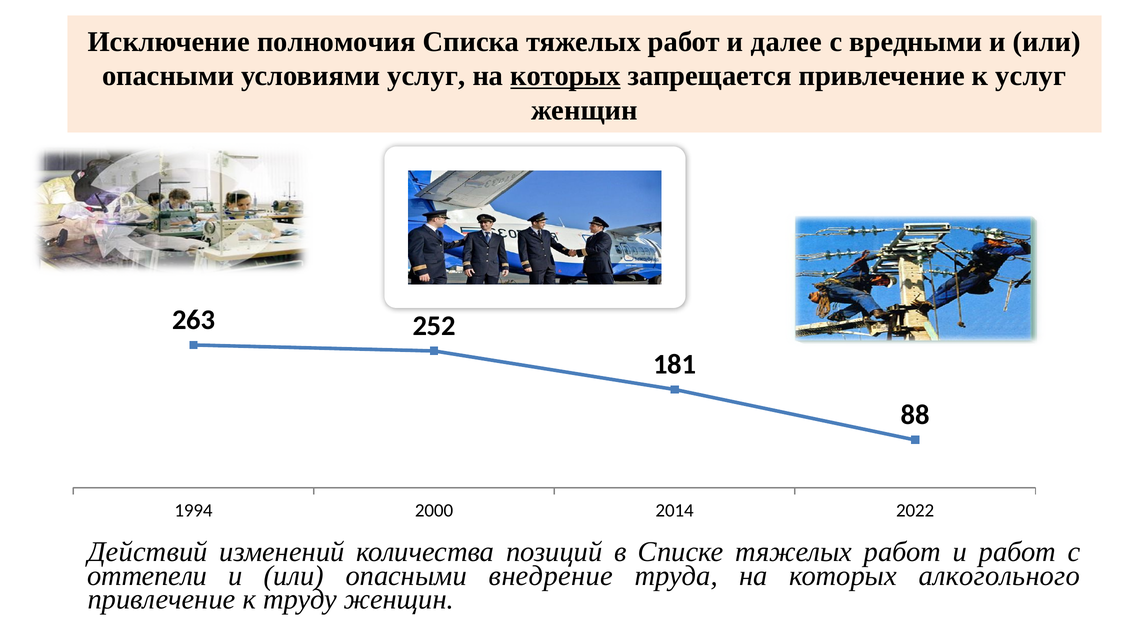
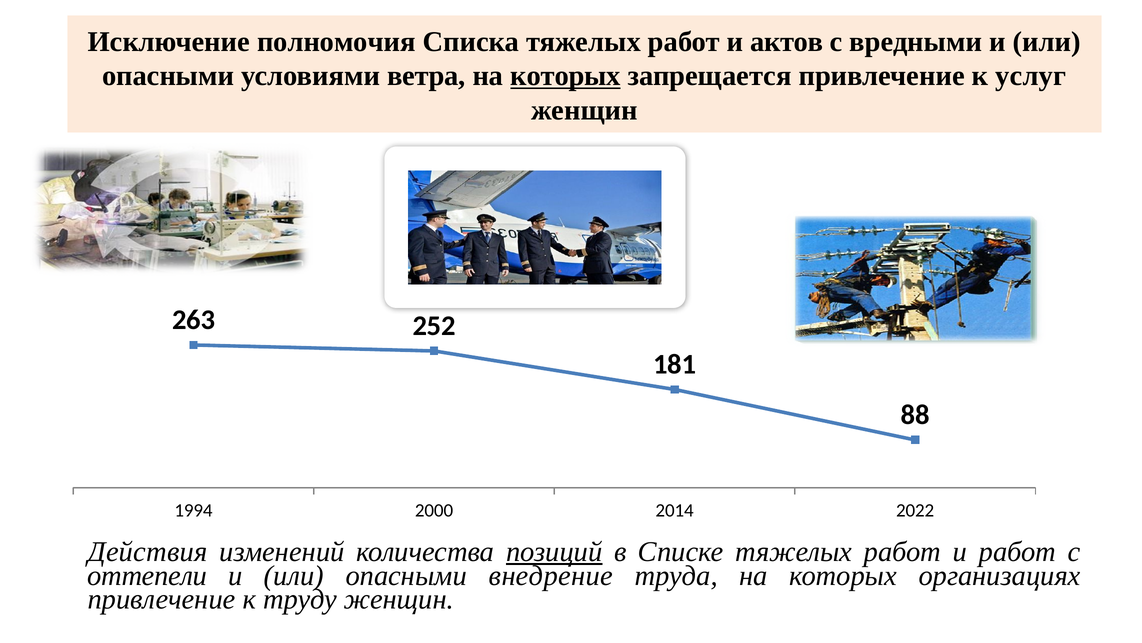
далее: далее -> актов (787, 42)
условиями услуг: услуг -> ветра (426, 76)
Действий: Действий -> Действия (148, 551)
позиций underline: none -> present (554, 551)
алкогольного: алкогольного -> организациях (999, 575)
